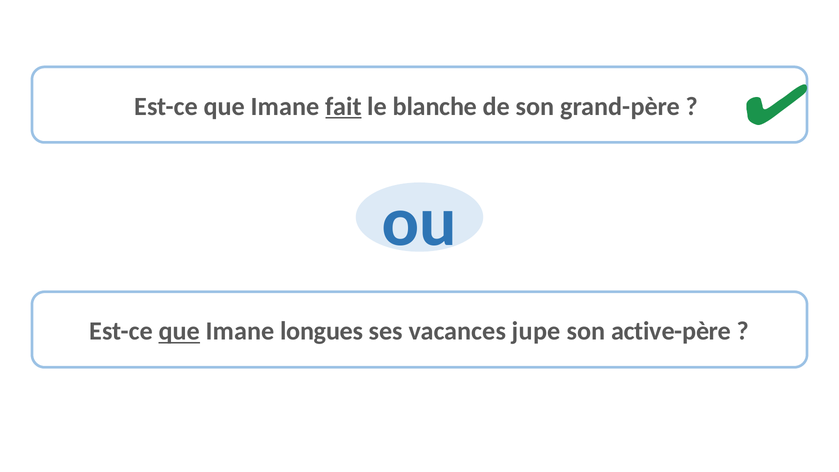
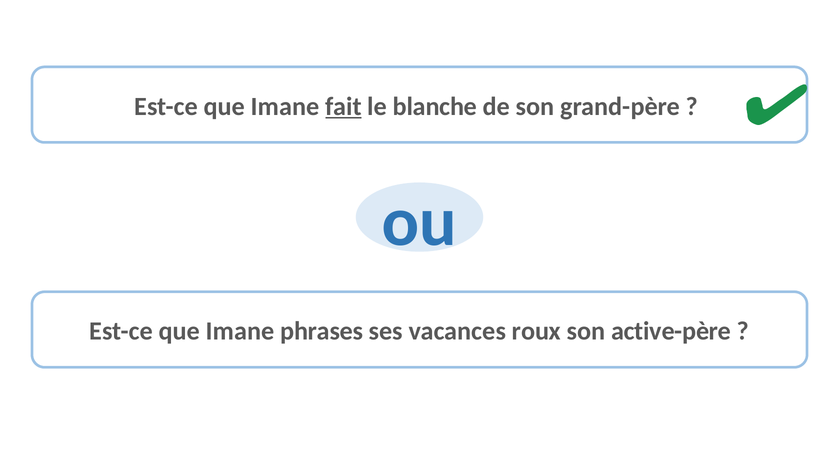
que underline: present -> none (179, 331)
longues: longues -> phrases (322, 331)
jupe: jupe -> roux (536, 331)
